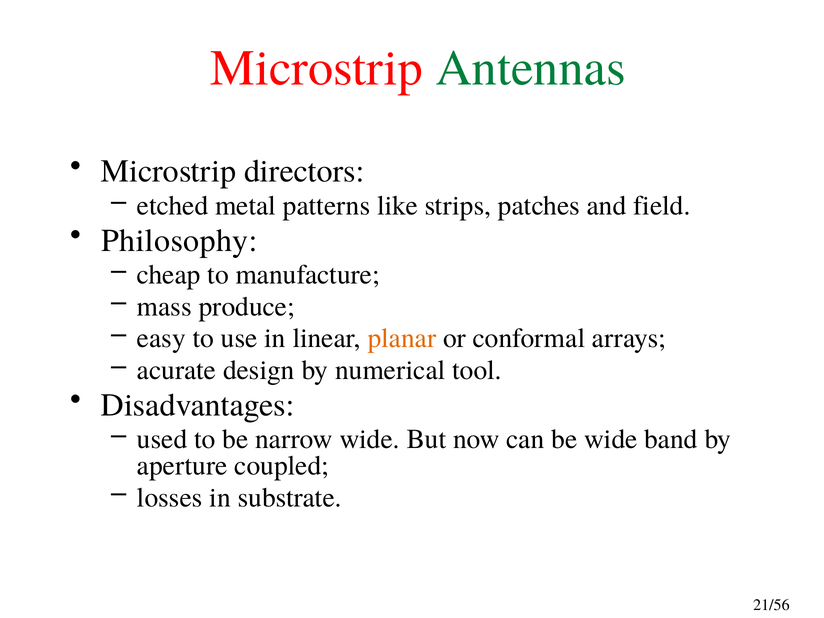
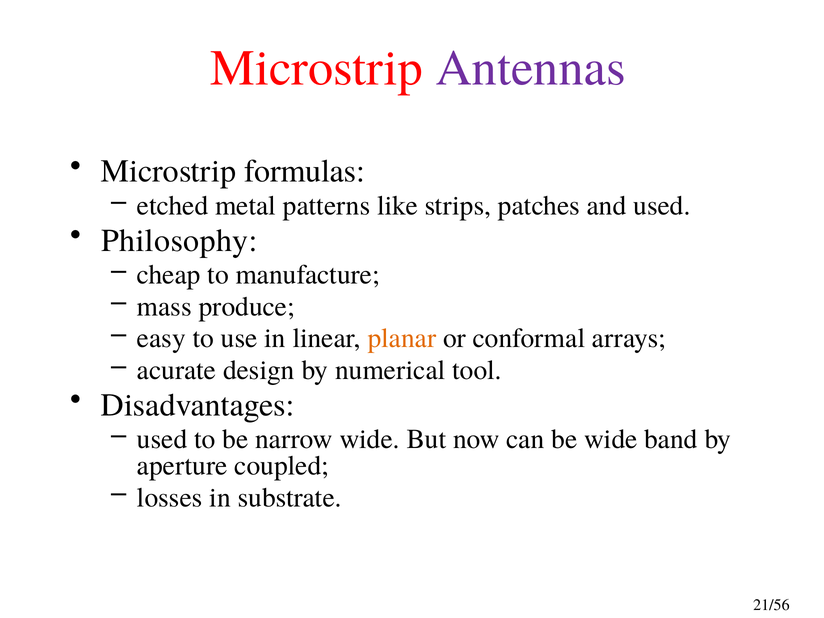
Antennas colour: green -> purple (531, 68)
directors: directors -> formulas (304, 171)
and field: field -> used (662, 206)
